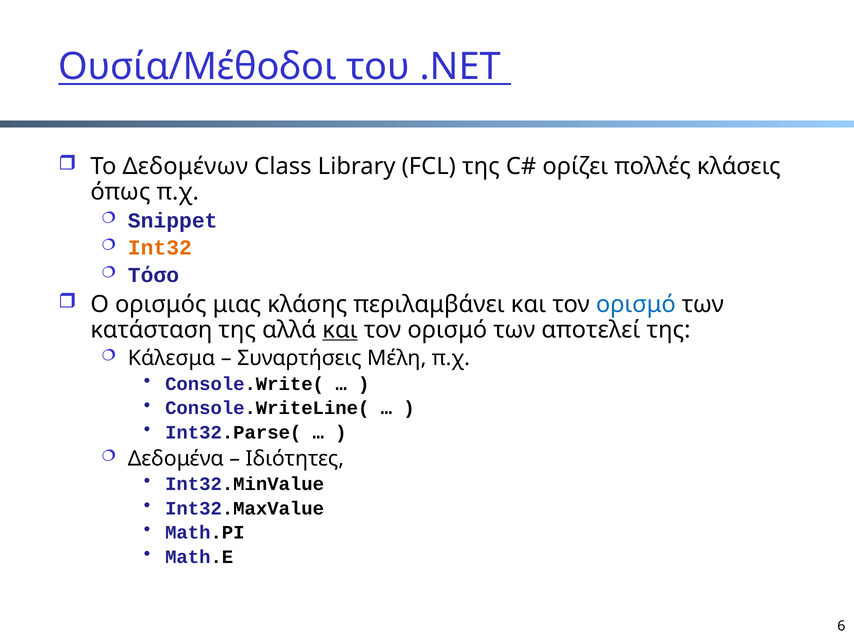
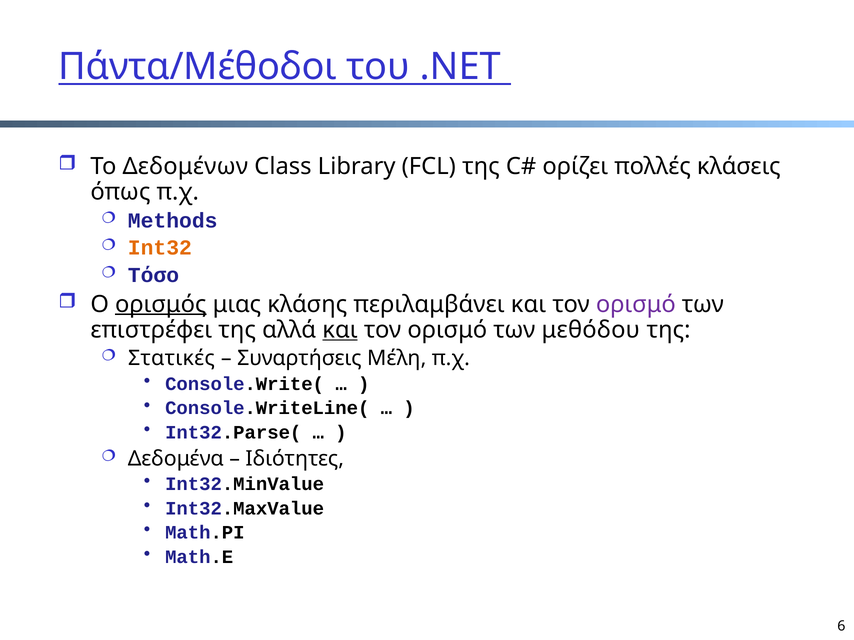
Ουσία/Μέθοδοι: Ουσία/Μέθοδοι -> Πάντα/Μέθοδοι (198, 67)
Snippet: Snippet -> Methods (173, 221)
ορισμός underline: none -> present (161, 304)
ορισμό colour: blue -> purple (636, 304)
κατάσταση: κατάσταση -> επιστρέφει (151, 330)
αποτελεί: αποτελεί -> μεθόδου (591, 330)
Κάλεσμα: Κάλεσμα -> Στατικές (171, 359)
